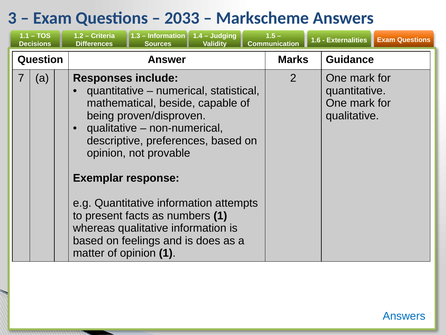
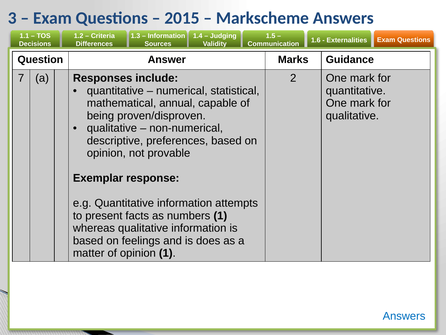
2033: 2033 -> 2015 (182, 18)
beside: beside -> annual (177, 103)
